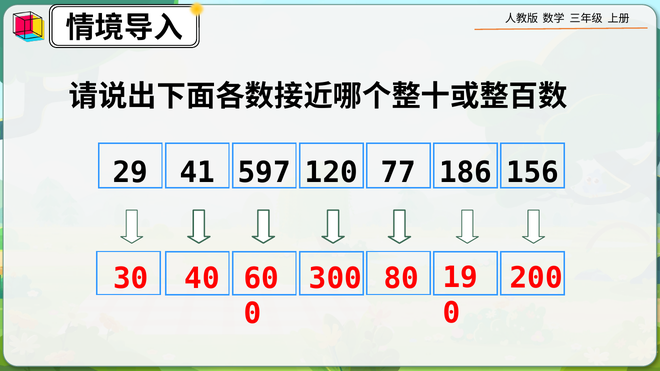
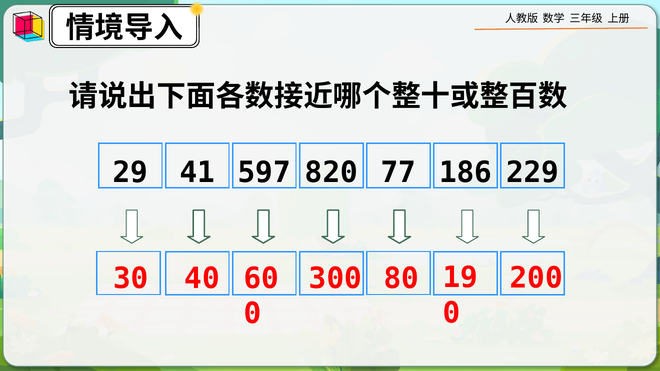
120: 120 -> 820 (331, 173)
156: 156 -> 229 (533, 173)
